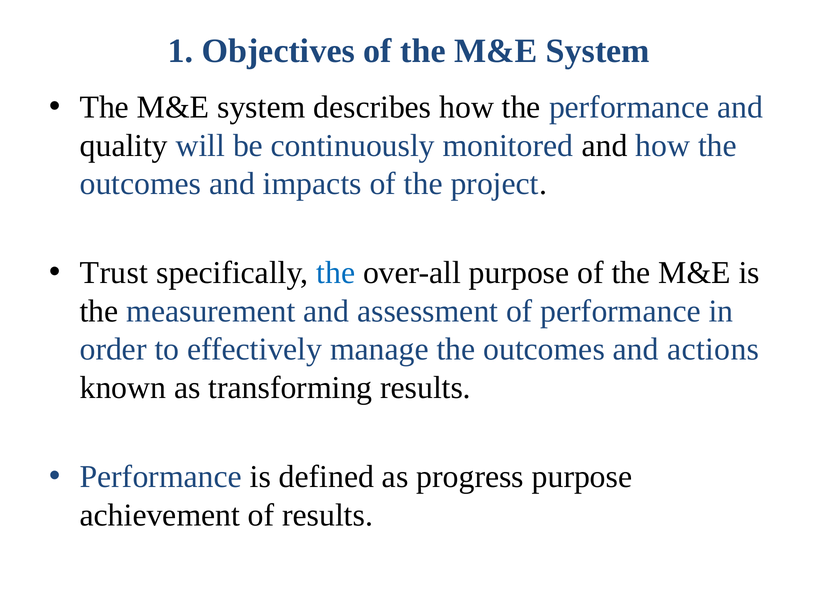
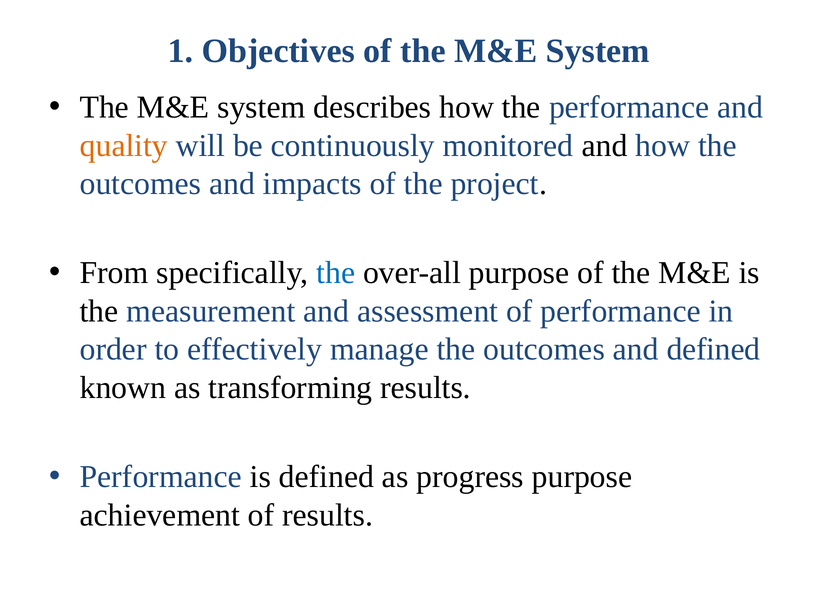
quality colour: black -> orange (124, 145)
Trust: Trust -> From (114, 273)
and actions: actions -> defined (713, 349)
